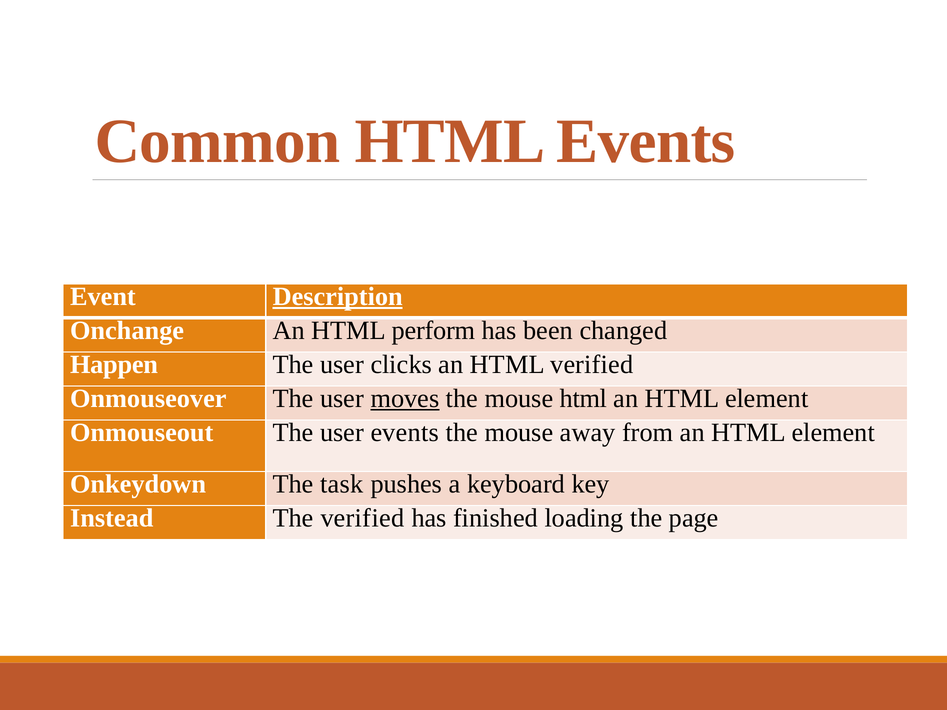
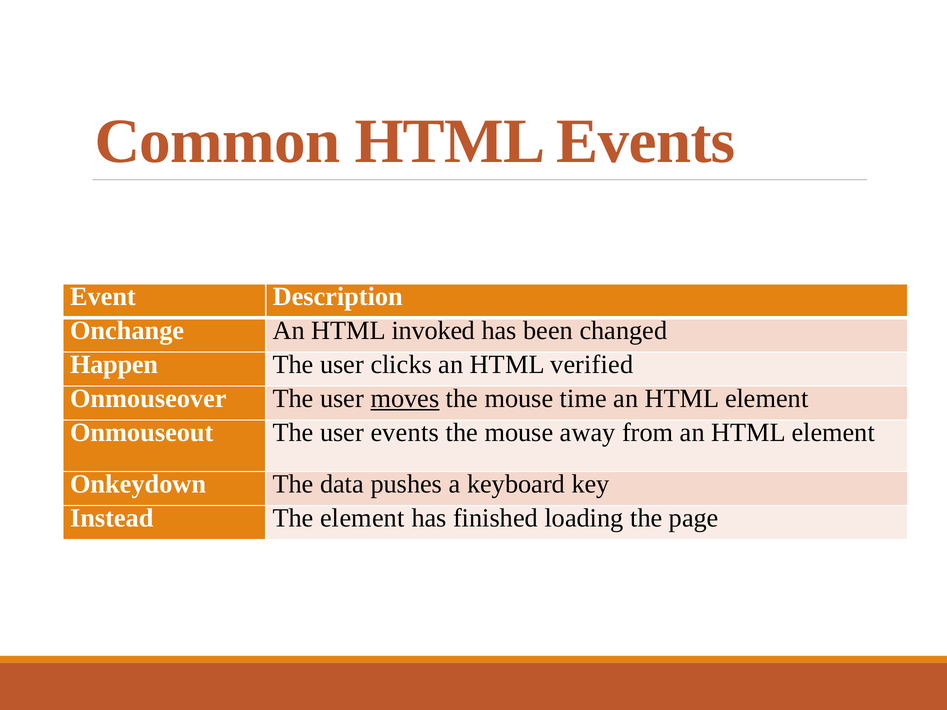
Description underline: present -> none (338, 297)
perform: perform -> invoked (433, 331)
mouse html: html -> time (583, 399)
task: task -> data (342, 484)
The verified: verified -> element (362, 518)
